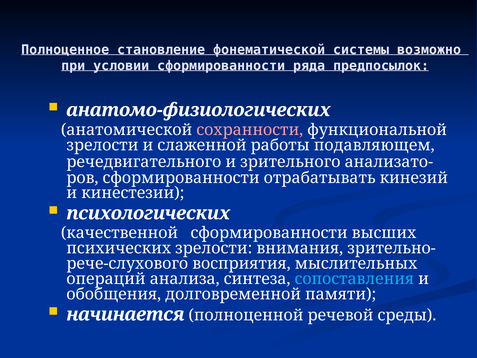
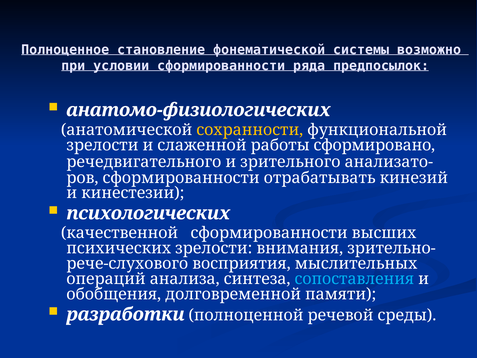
сохранности colour: pink -> yellow (250, 130)
подавляющем: подавляющем -> сформировано (374, 145)
начинается: начинается -> разработки (125, 314)
